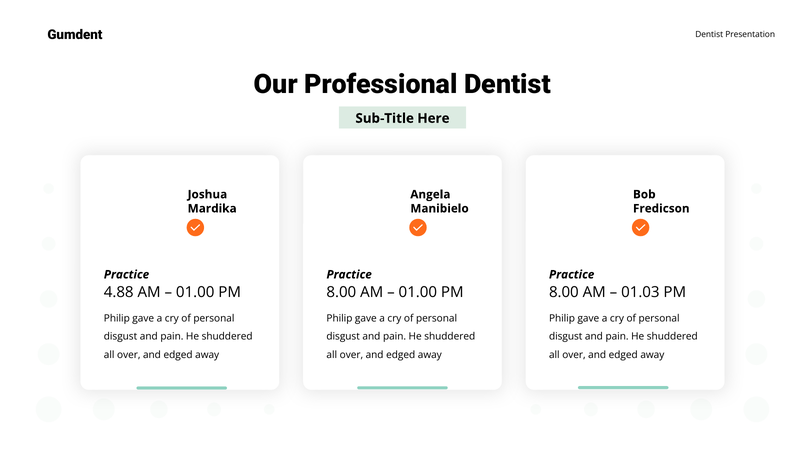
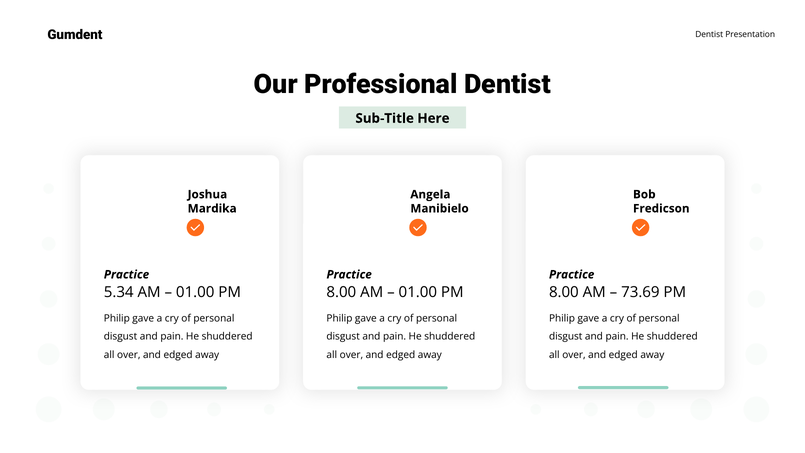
4.88: 4.88 -> 5.34 (119, 292)
01.03: 01.03 -> 73.69 (640, 292)
